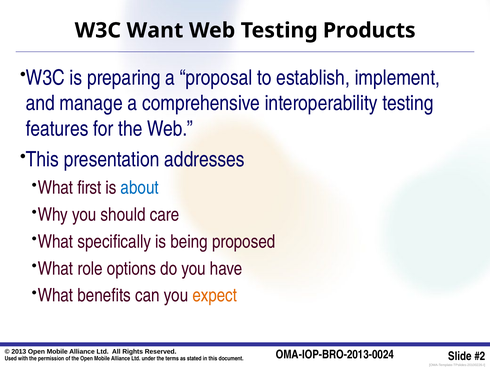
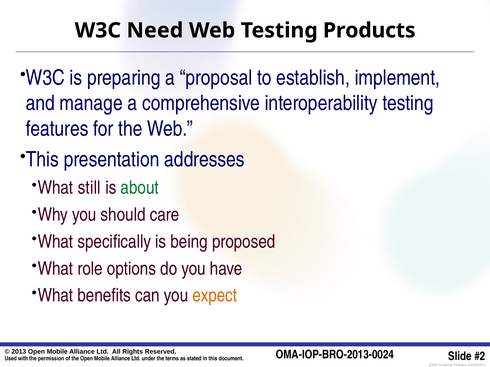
Want: Want -> Need (155, 30)
first: first -> still (89, 188)
about colour: blue -> green (140, 188)
